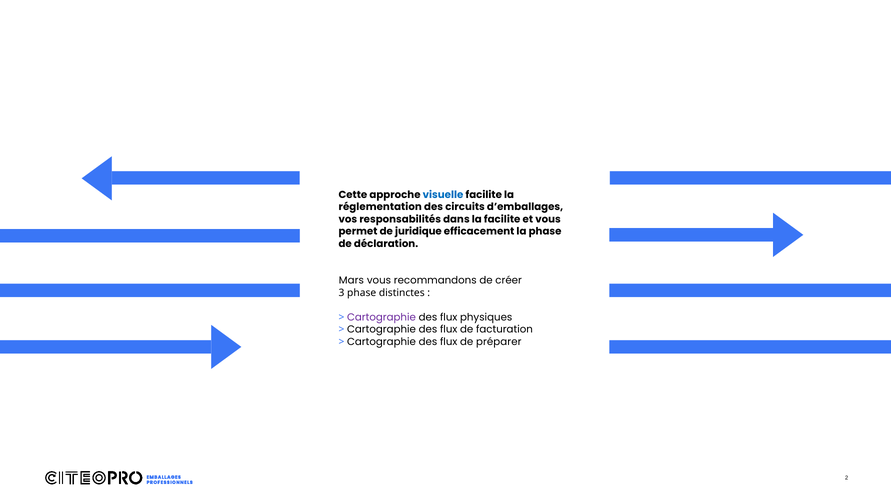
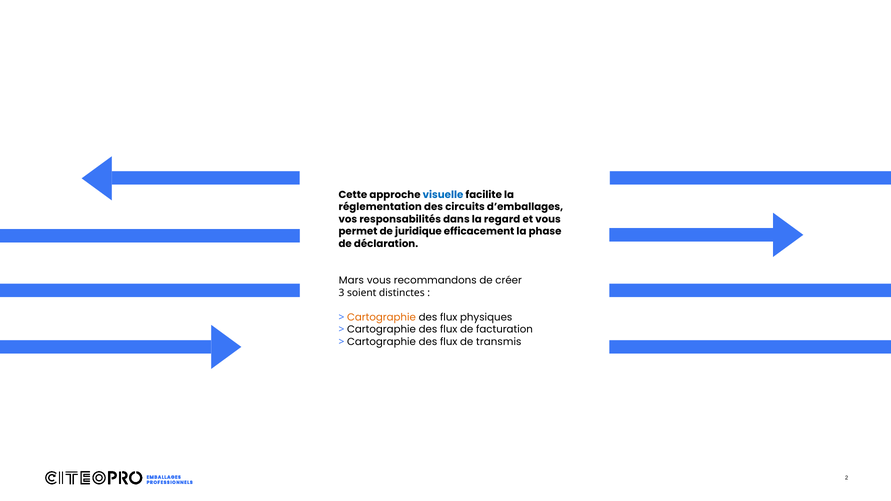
la facilite: facilite -> regard (502, 219)
3 phase: phase -> soient (362, 293)
Cartographie colour: purple -> orange (381, 317)
préparer: préparer -> transmis (499, 342)
